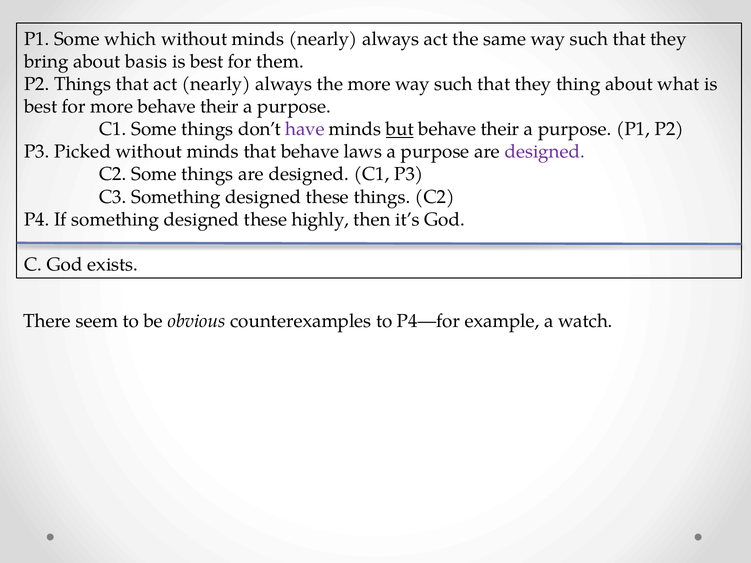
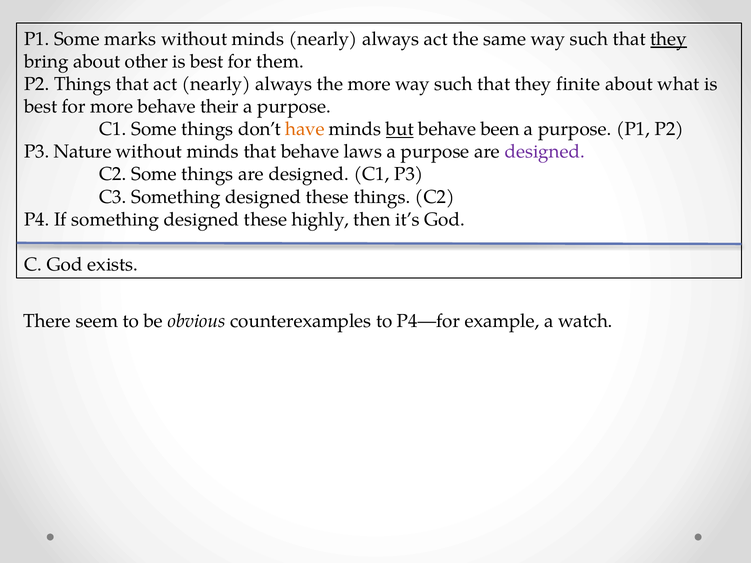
which: which -> marks (130, 39)
they underline: none -> present (669, 39)
basis: basis -> other (146, 62)
thing: thing -> finite (578, 84)
have colour: purple -> orange (305, 129)
their: their -> been (500, 129)
Picked: Picked -> Nature (83, 152)
